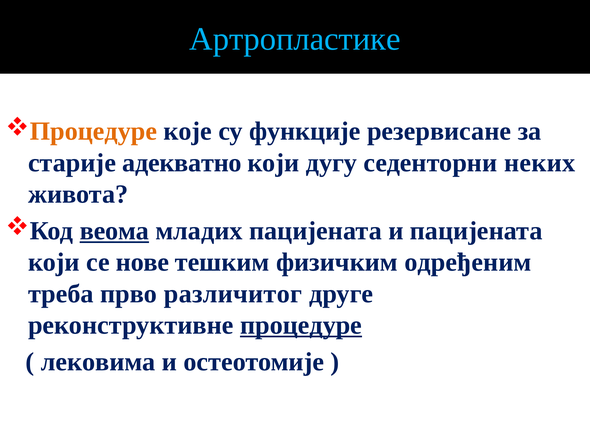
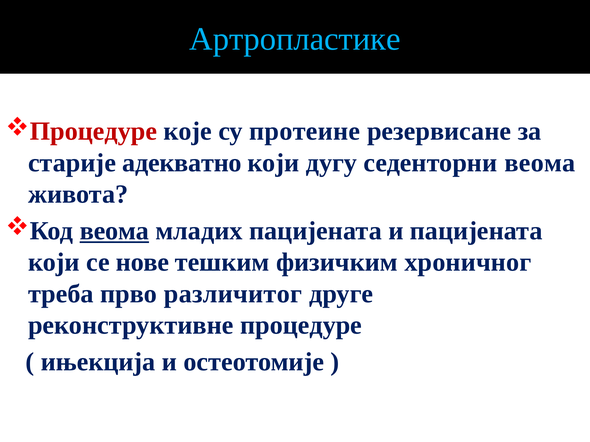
Процедуре colour: orange -> red (93, 131)
функције: функције -> протеине (305, 131)
седенторни неких: неких -> веома (540, 163)
одређеним: одређеним -> хроничног (468, 263)
процедуре underline: present -> none (301, 326)
лековима: лековима -> ињекција (98, 362)
